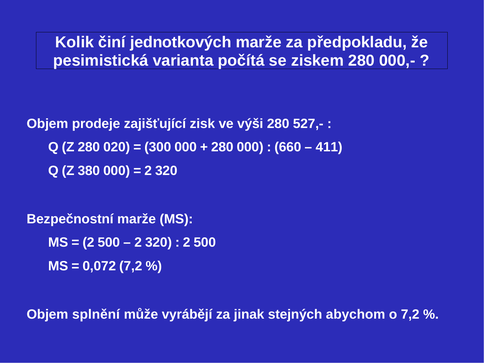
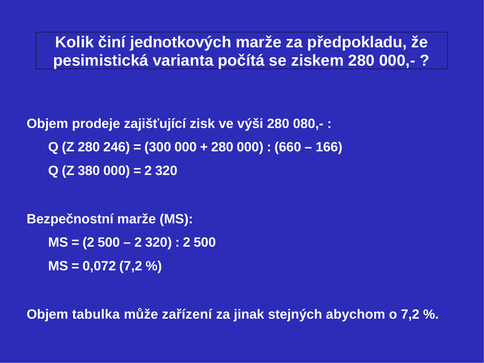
527,-: 527,- -> 080,- (308, 124)
020: 020 -> 246 (117, 147)
411: 411 -> 166 (329, 147)
splnění: splnění -> tabulka (96, 314)
vyrábějí: vyrábějí -> zařízení (187, 314)
